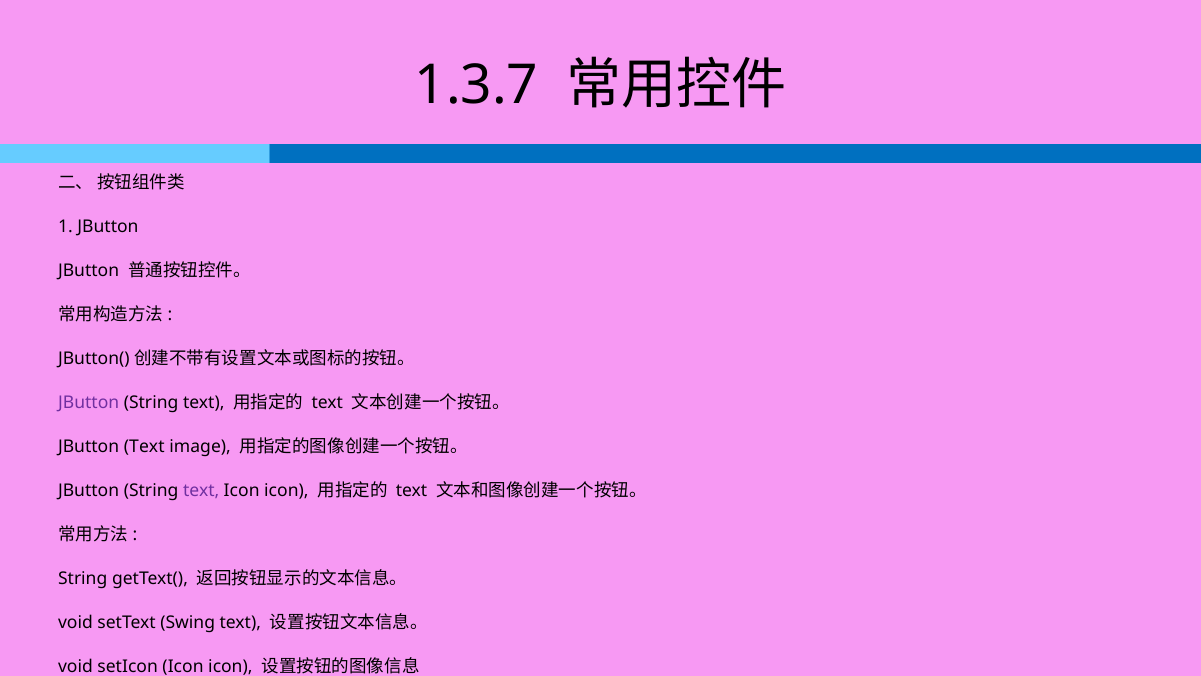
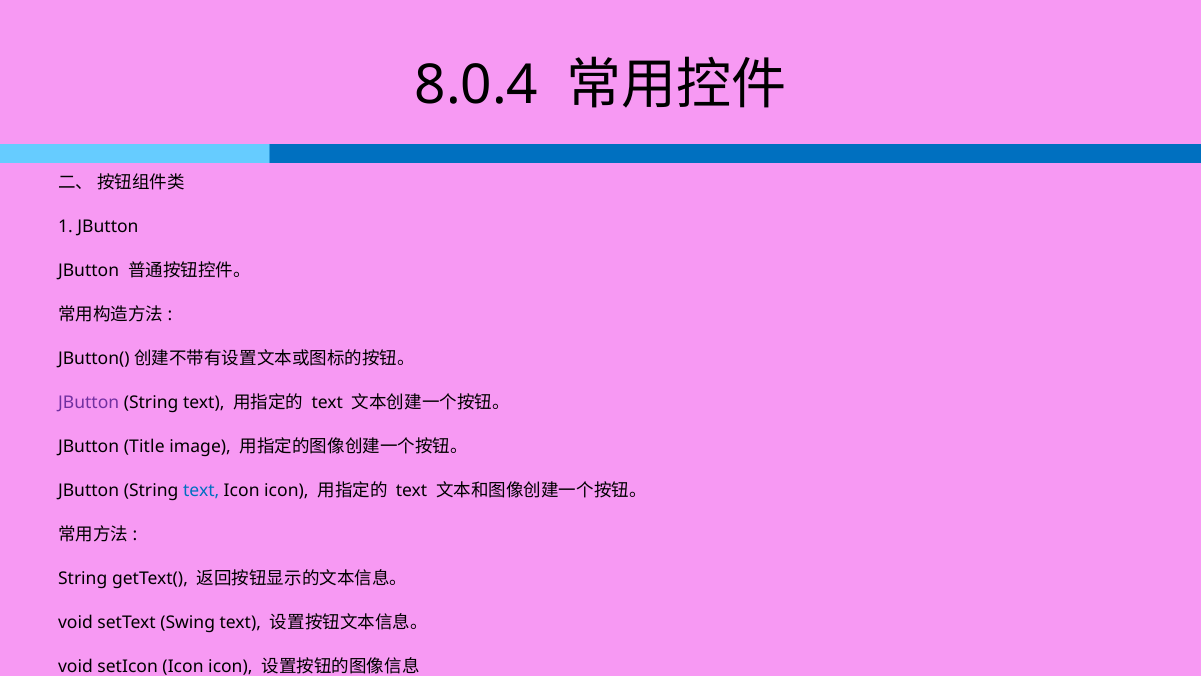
1.3.7: 1.3.7 -> 8.0.4 (477, 86)
JButton Text: Text -> Title (144, 446)
text colour: purple -> blue (201, 490)
